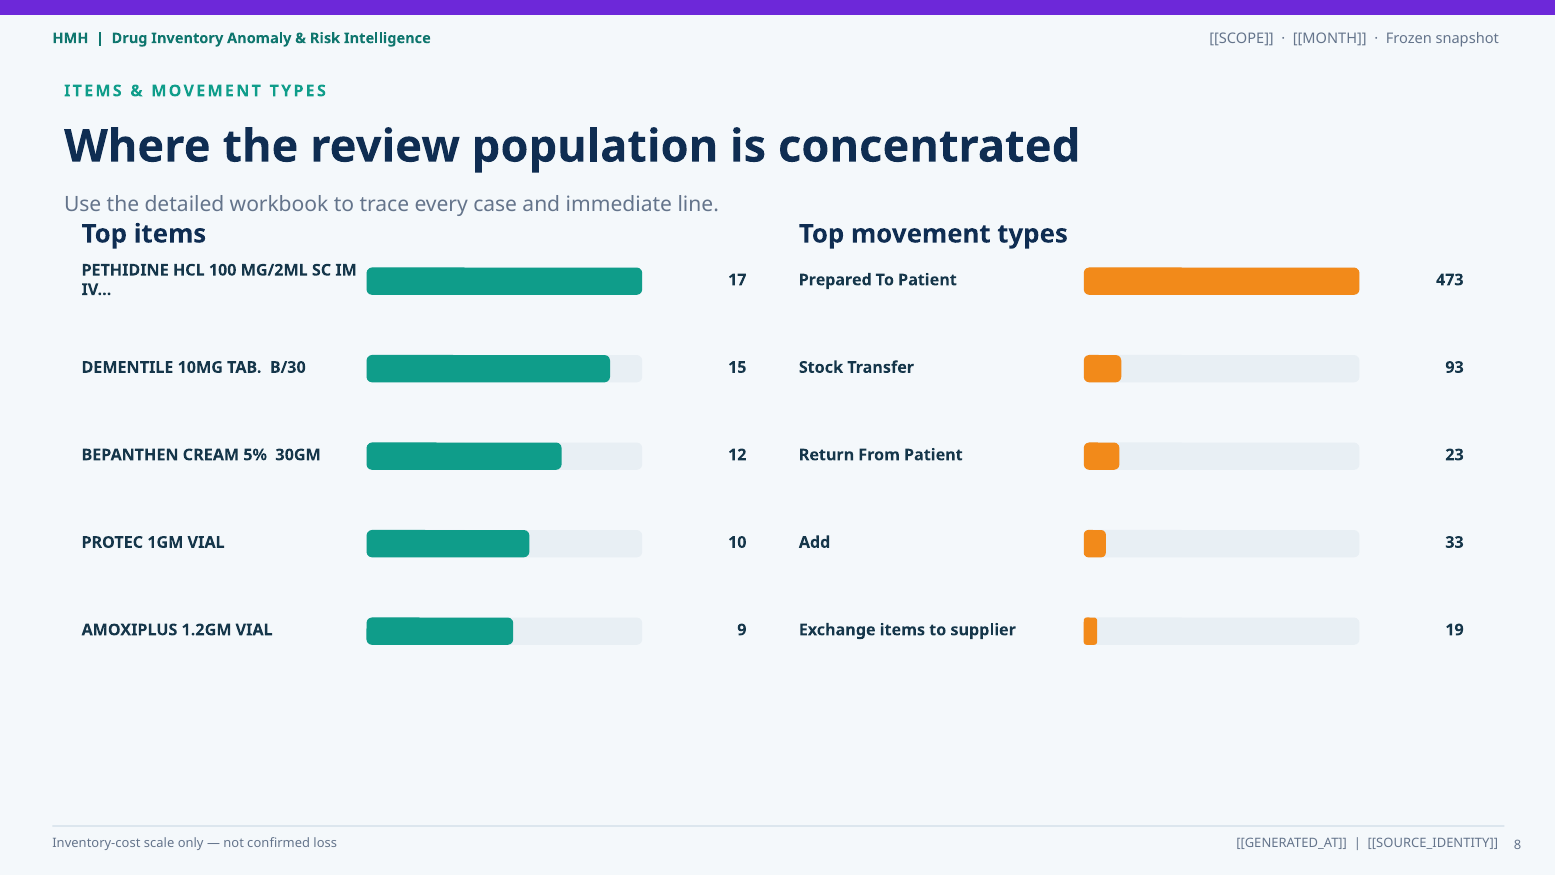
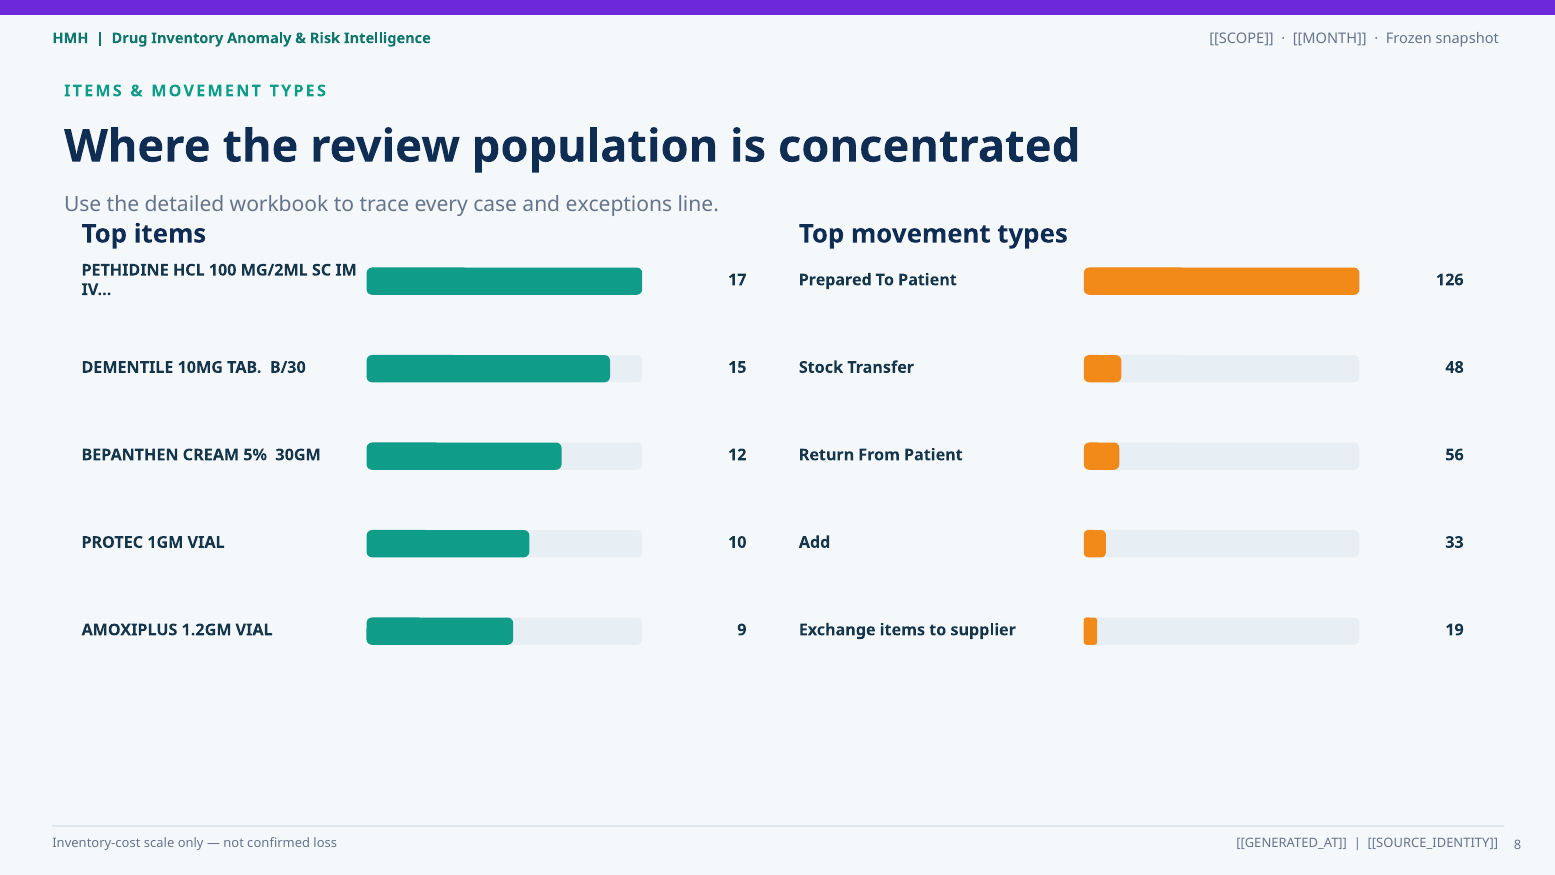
immediate: immediate -> exceptions (619, 204)
473: 473 -> 126 (1450, 280)
93: 93 -> 48 (1455, 367)
23: 23 -> 56 (1455, 455)
